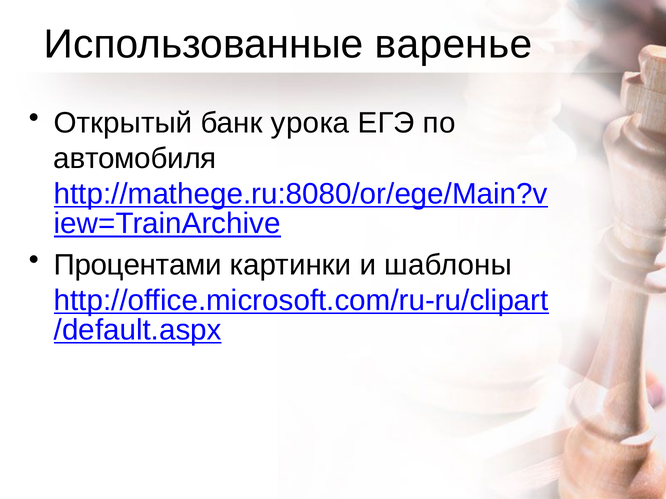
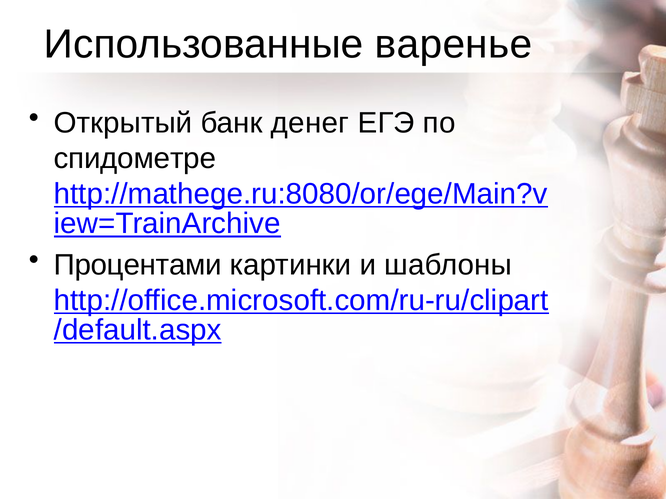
урока: урока -> денег (310, 123)
автомобиля: автомобиля -> спидометре (135, 159)
